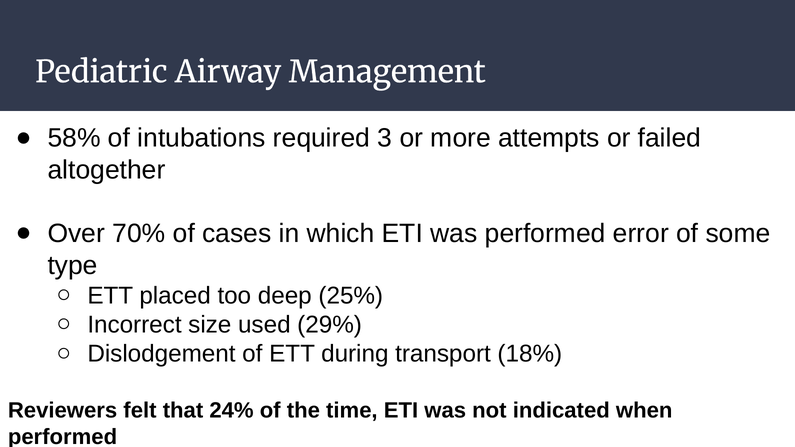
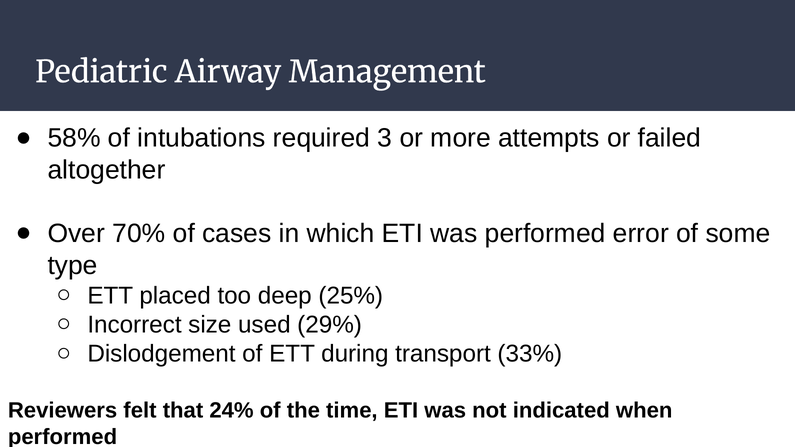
18%: 18% -> 33% (530, 354)
